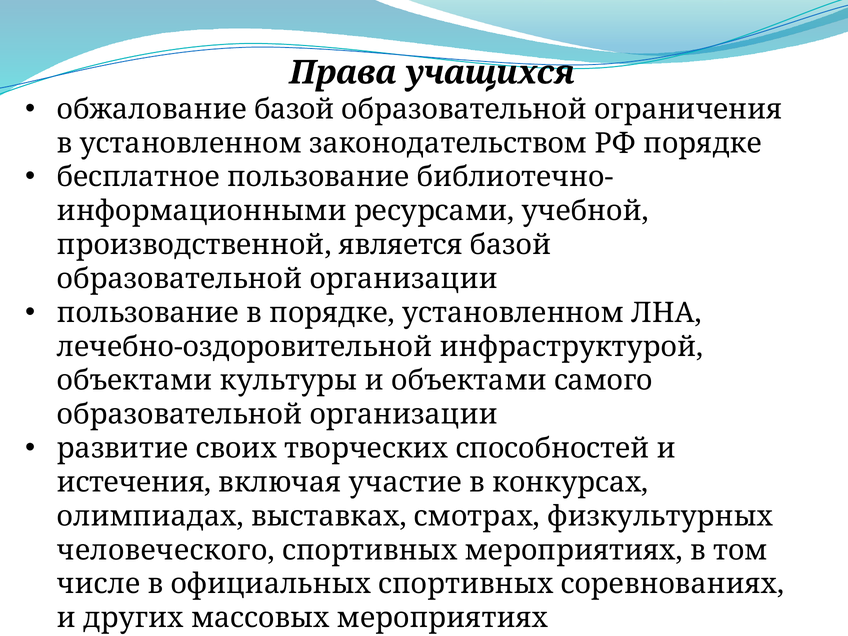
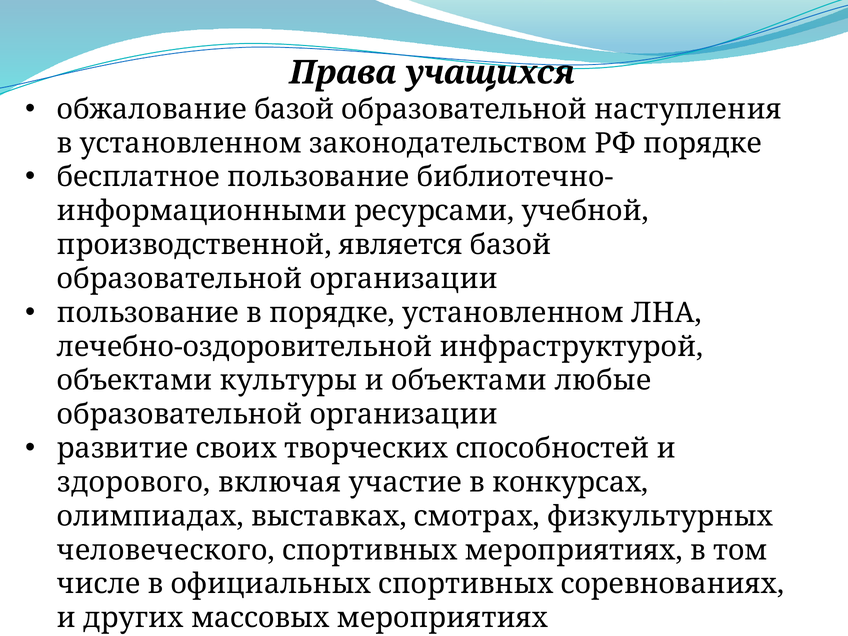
ограничения: ограничения -> наступления (688, 109)
самого: самого -> любые (603, 381)
истечения: истечения -> здорового (134, 482)
